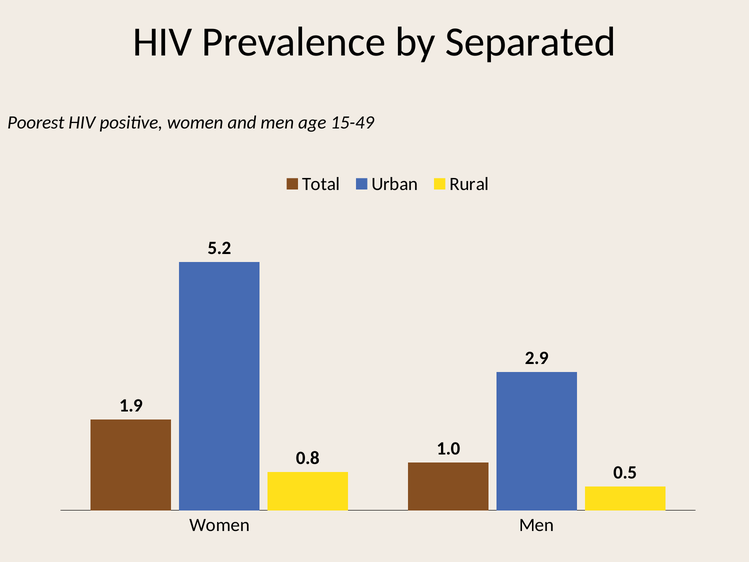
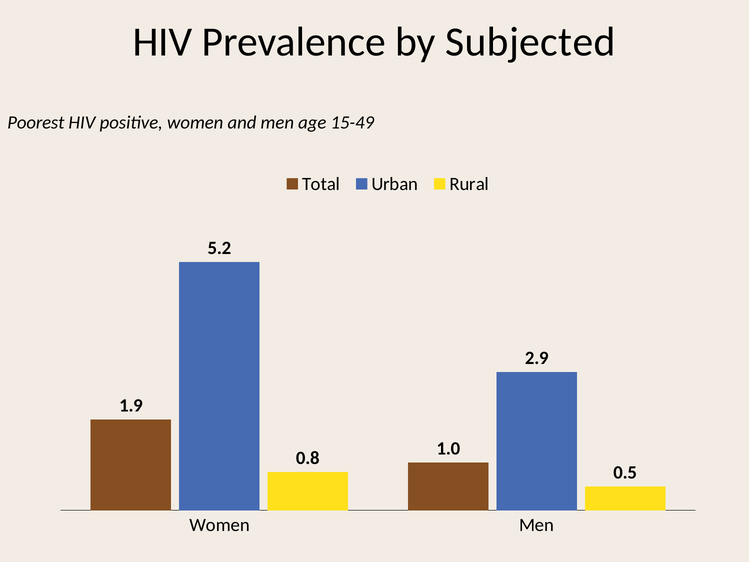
Separated: Separated -> Subjected (530, 42)
